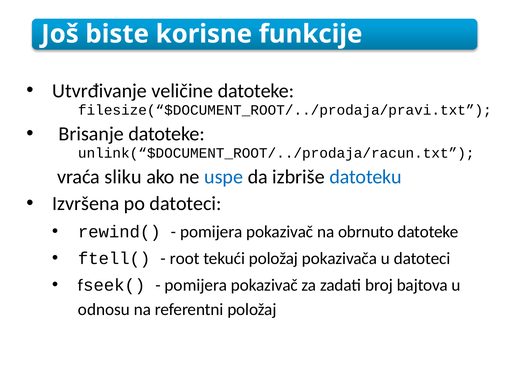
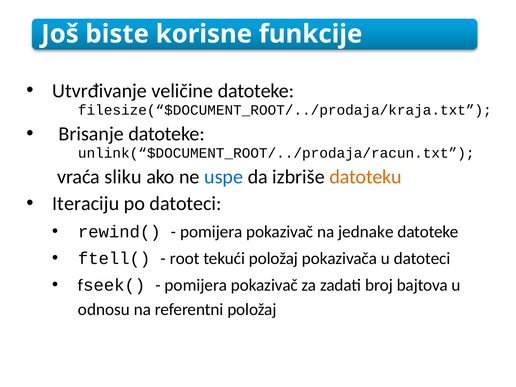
filesize(“$DOCUMENT_ROOT/../prodaja/pravi.txt: filesize(“$DOCUMENT_ROOT/../prodaja/pravi.txt -> filesize(“$DOCUMENT_ROOT/../prodaja/kraja.txt (285, 110)
datoteku colour: blue -> orange (366, 177)
Izvršena: Izvršena -> Iteraciju (86, 204)
obrnuto: obrnuto -> jednake (366, 232)
